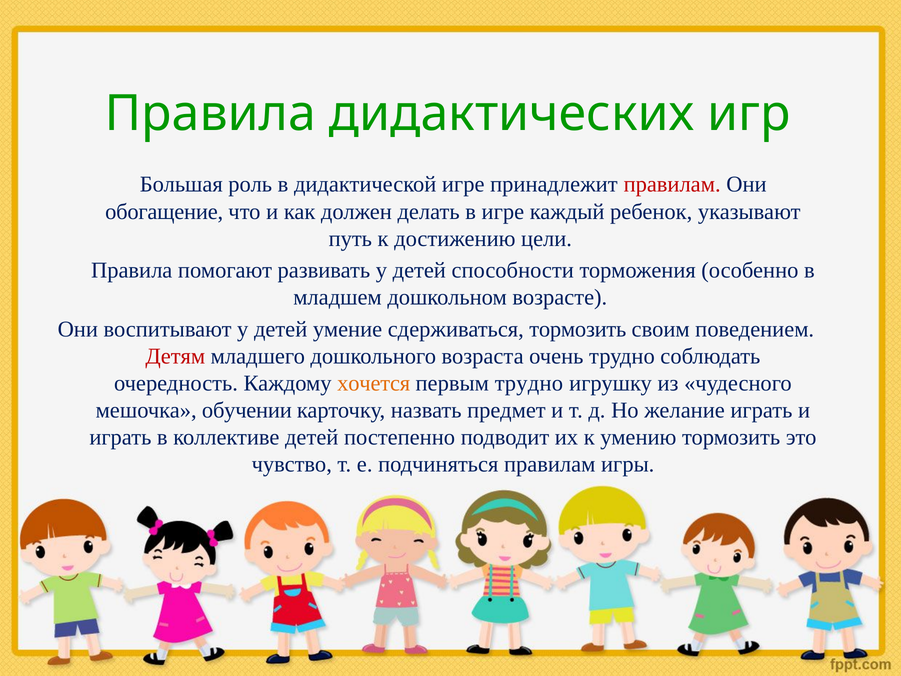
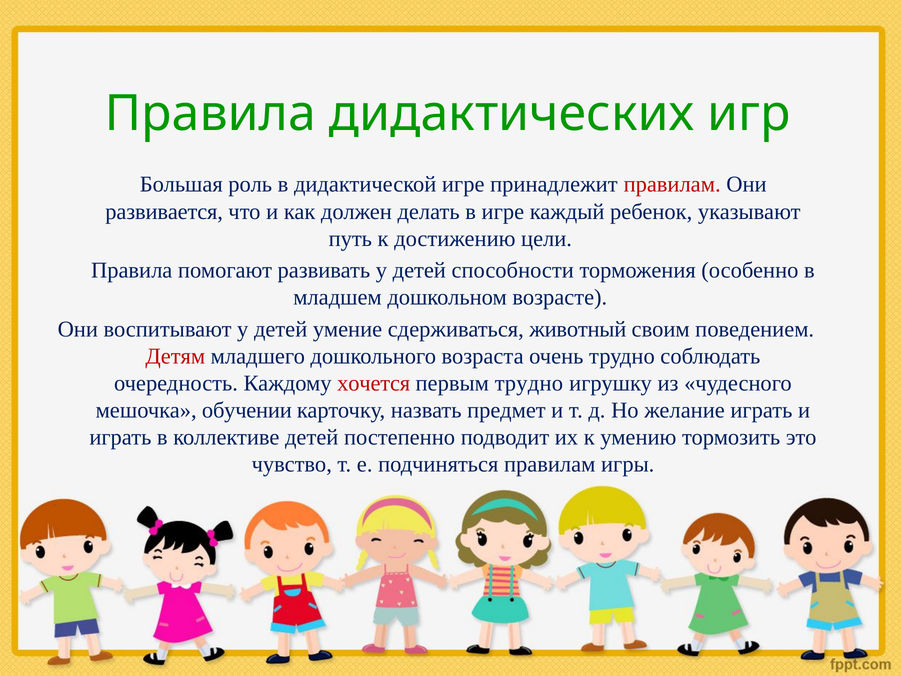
обогащение: обогащение -> развивается (164, 212)
сдерживаться тормозить: тормозить -> животный (578, 329)
хочется colour: orange -> red (374, 383)
